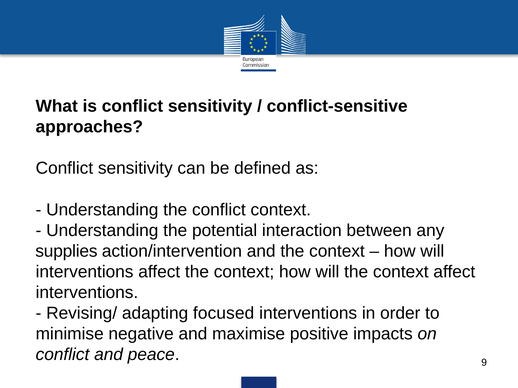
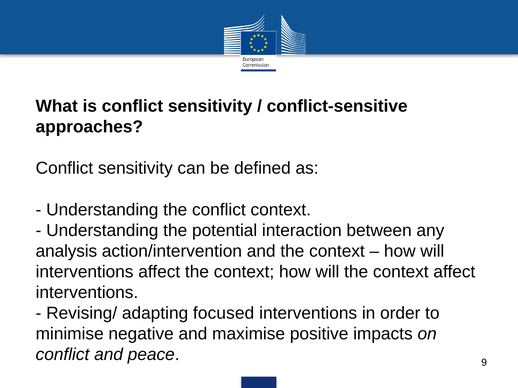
supplies: supplies -> analysis (66, 251)
